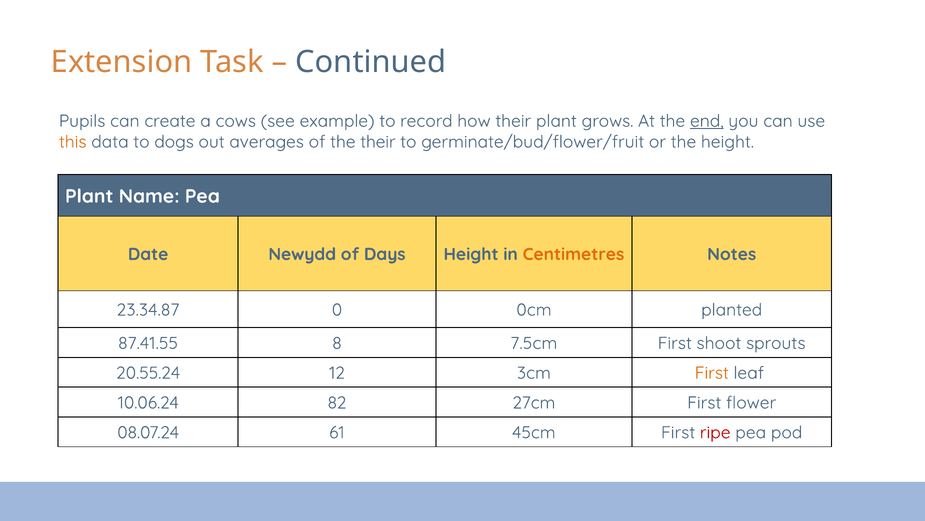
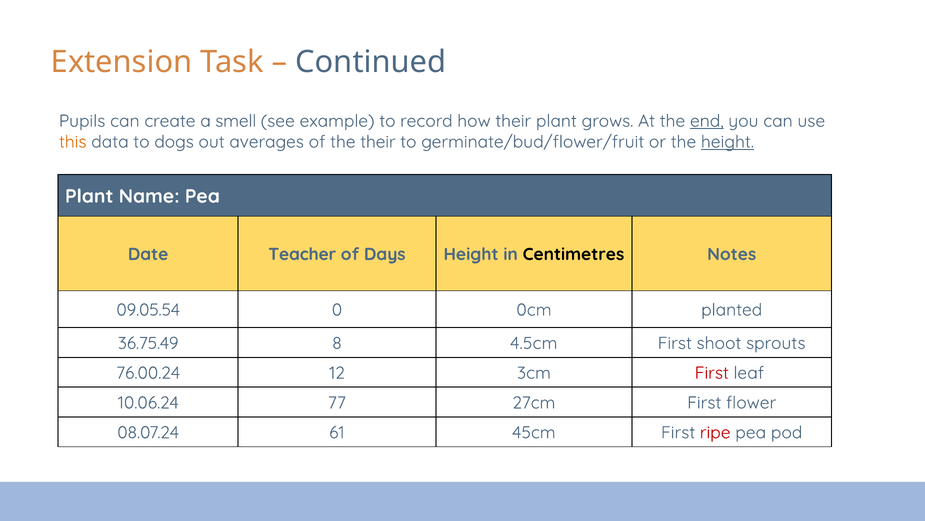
cows: cows -> smell (236, 121)
height underline: none -> present (727, 142)
Newydd: Newydd -> Teacher (302, 254)
Centimetres colour: orange -> black (573, 254)
23.34.87: 23.34.87 -> 09.05.54 (148, 309)
87.41.55: 87.41.55 -> 36.75.49 (148, 343)
7.5cm: 7.5cm -> 4.5cm (534, 343)
20.55.24: 20.55.24 -> 76.00.24 (148, 373)
First colour: orange -> red (712, 373)
82: 82 -> 77 (337, 402)
